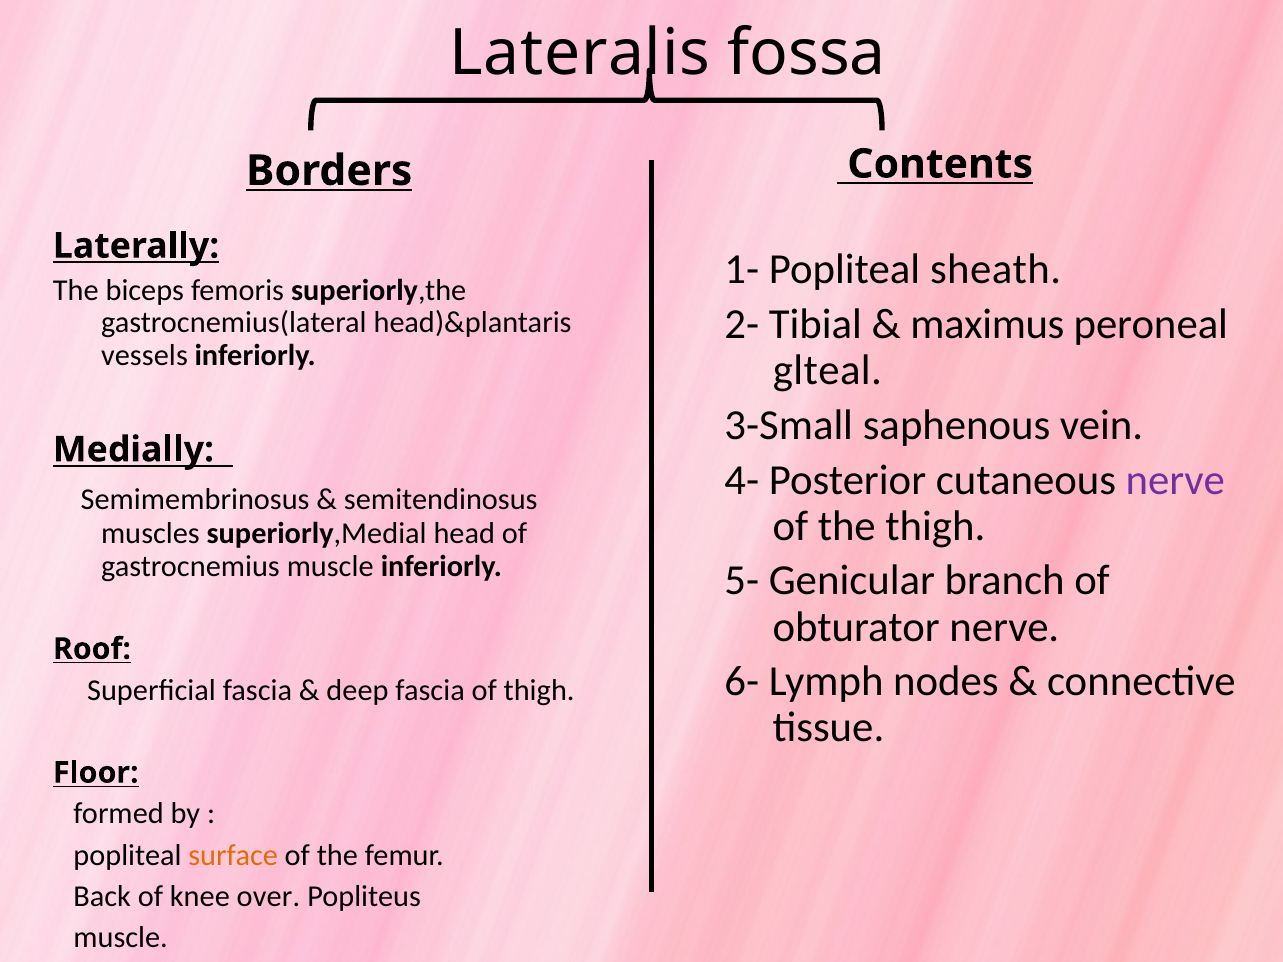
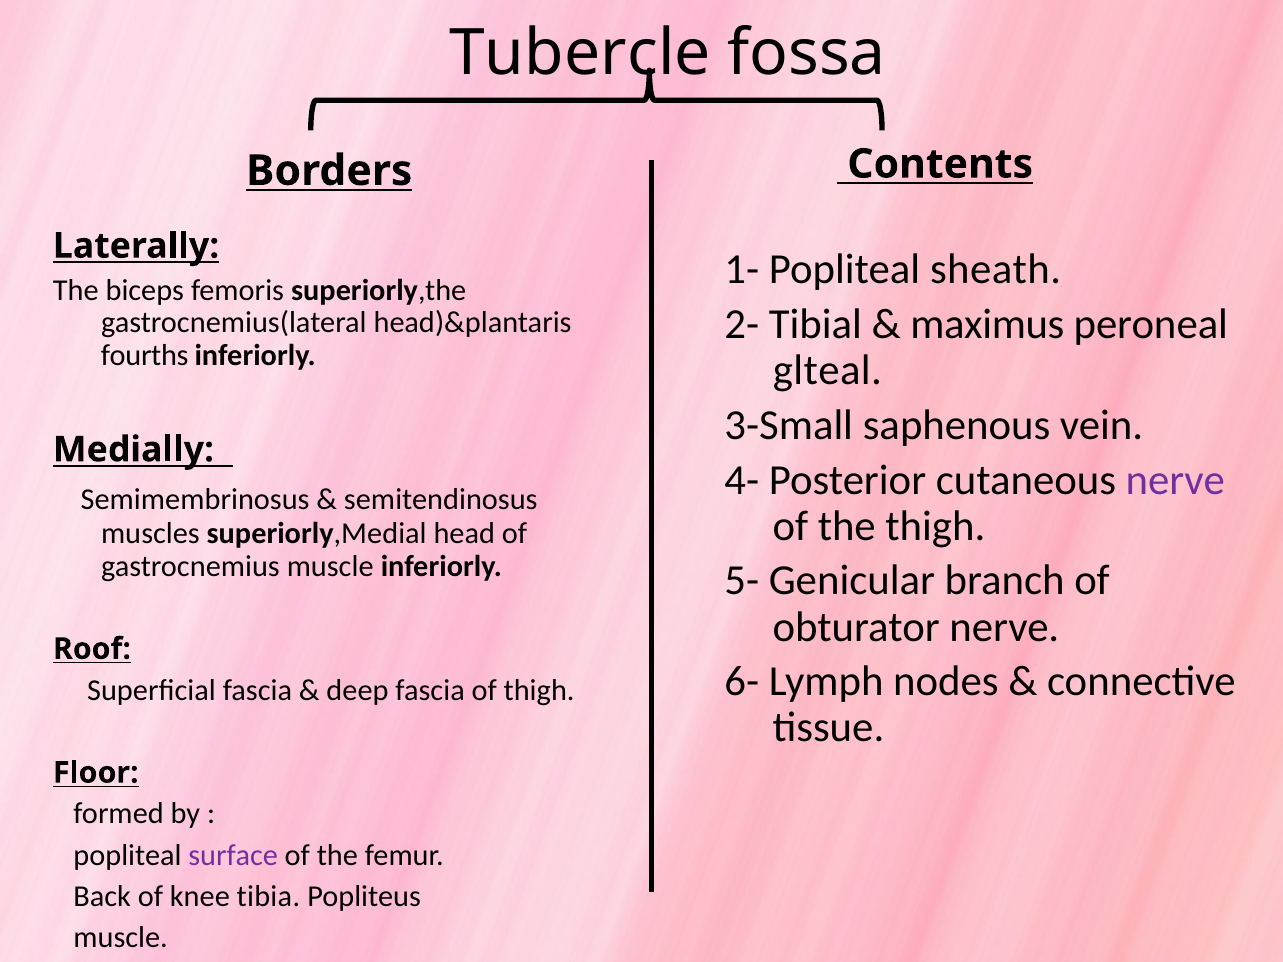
Lateralis: Lateralis -> Tubercle (580, 54)
vessels: vessels -> fourths (145, 356)
surface colour: orange -> purple (233, 855)
over: over -> tibia (268, 897)
